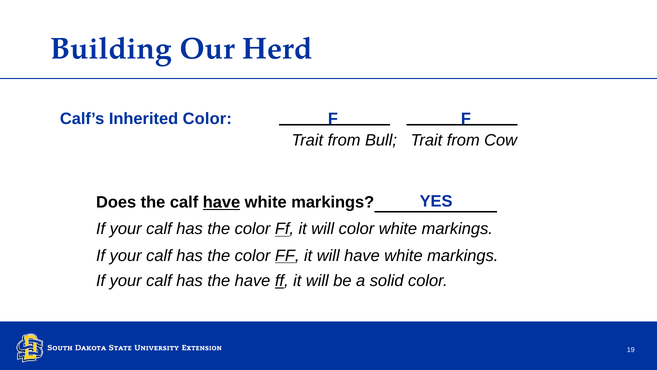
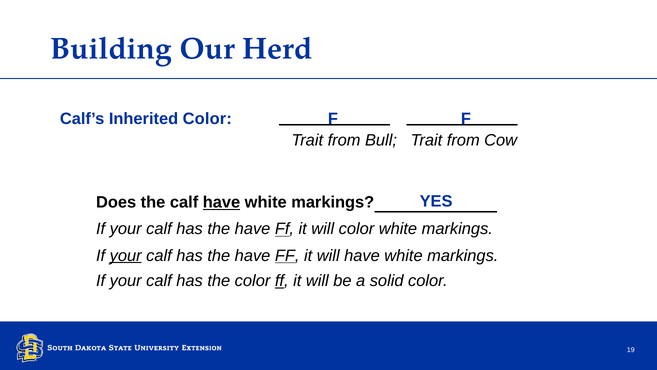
color: color -> have (253, 229)
your underline: none -> present (126, 255)
color: color -> have (253, 255)
the have: have -> color (253, 280)
